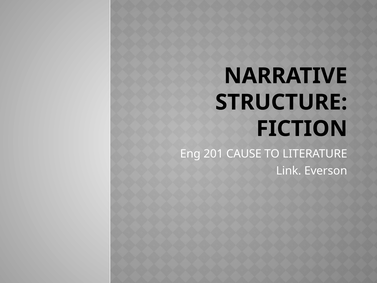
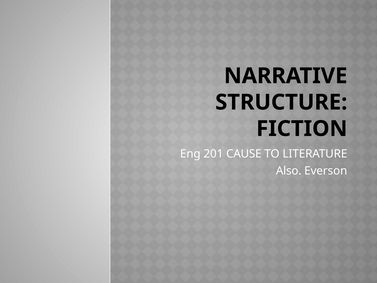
Link: Link -> Also (289, 171)
